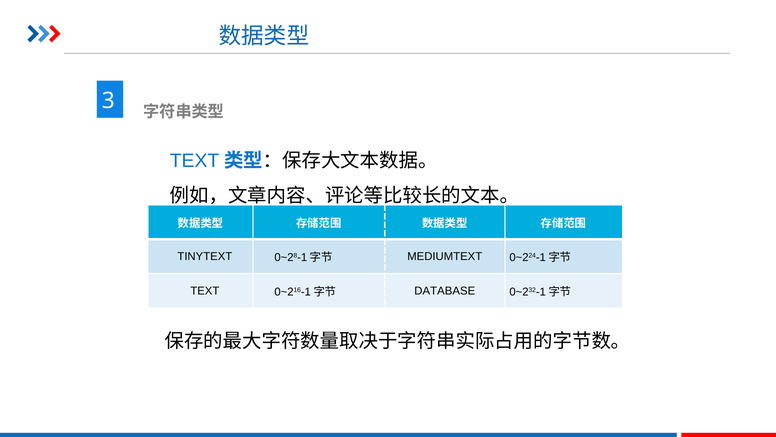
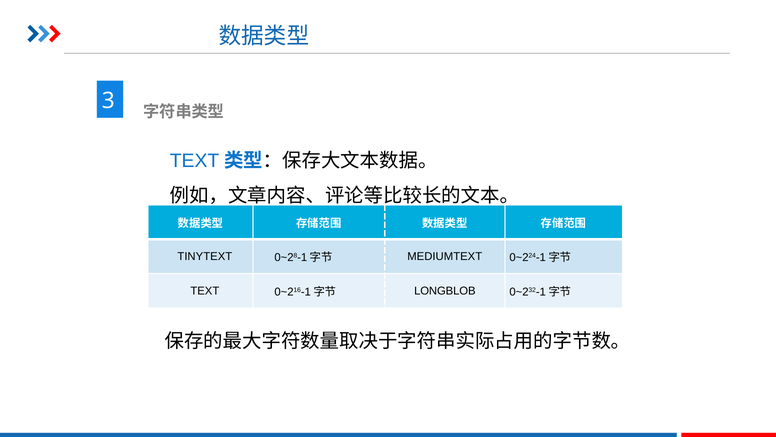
DATABASE: DATABASE -> LONGBLOB (445, 291)
